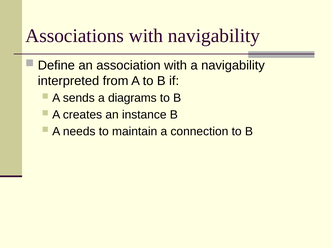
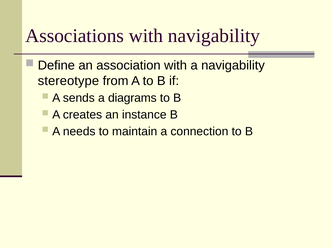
interpreted: interpreted -> stereotype (68, 81)
